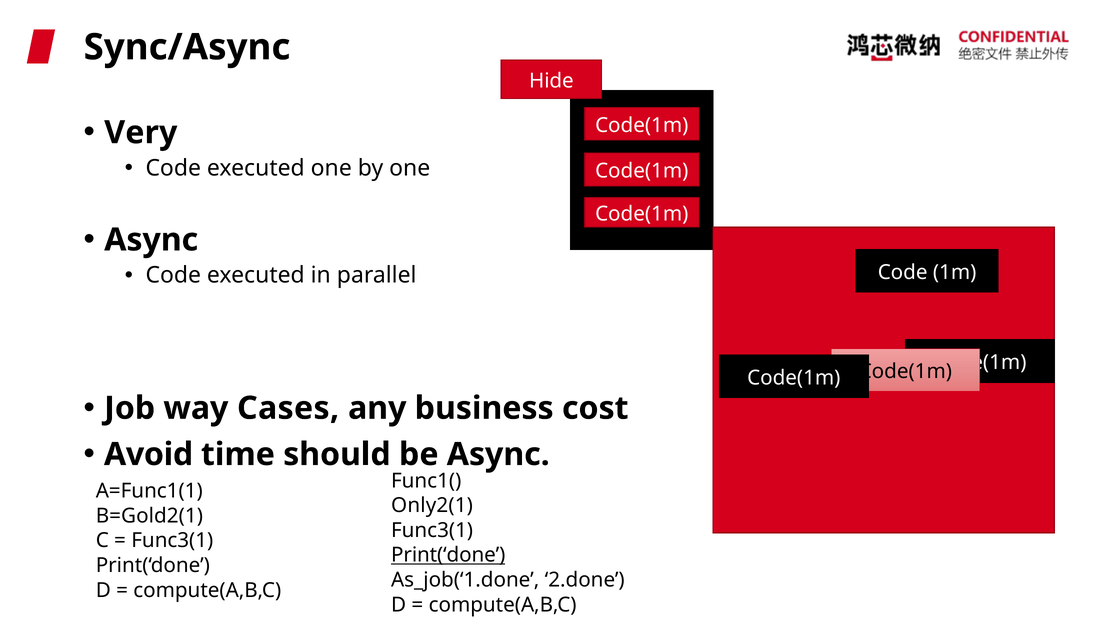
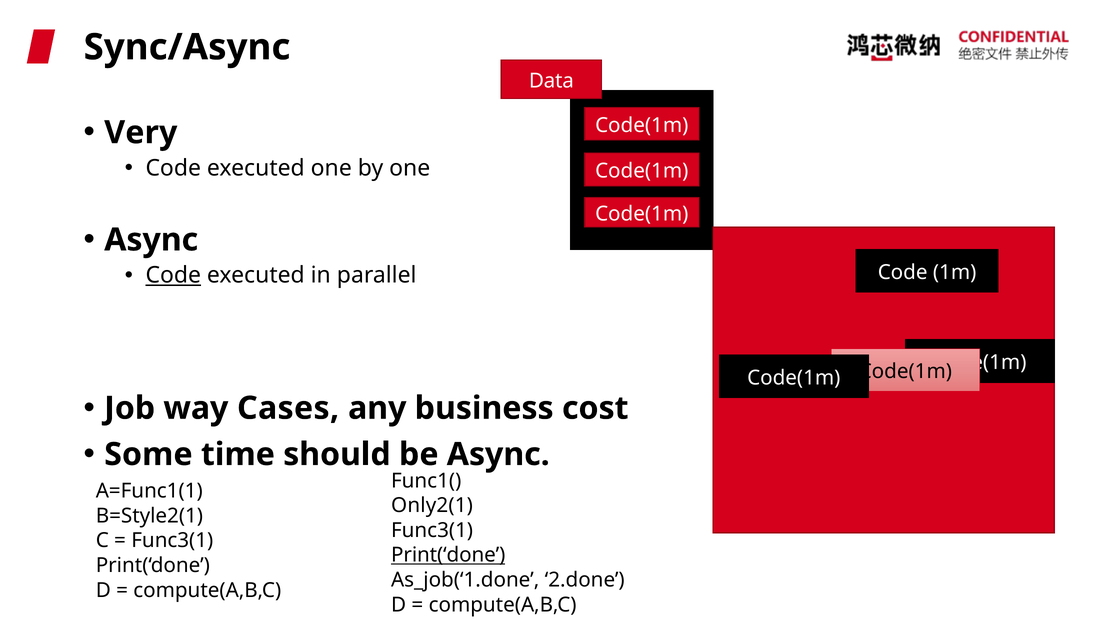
Hide: Hide -> Data (551, 81)
Code underline: none -> present (173, 275)
Avoid: Avoid -> Some (148, 454)
B=Gold2(1: B=Gold2(1 -> B=Style2(1 (149, 515)
